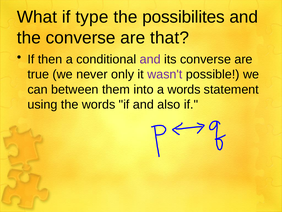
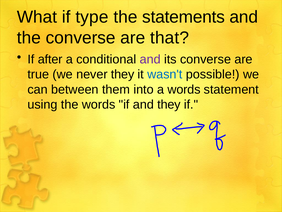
possibilites: possibilites -> statements (184, 17)
then: then -> after (50, 59)
never only: only -> they (123, 74)
wasn't colour: purple -> blue (165, 74)
and also: also -> they (169, 104)
